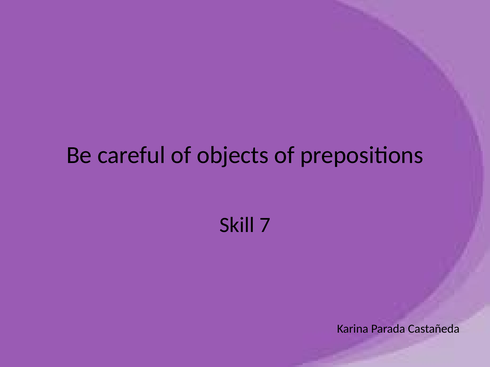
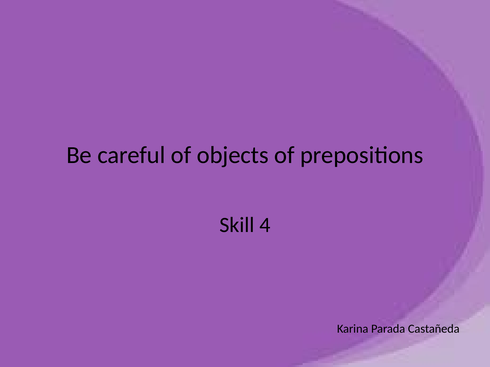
7: 7 -> 4 (265, 225)
